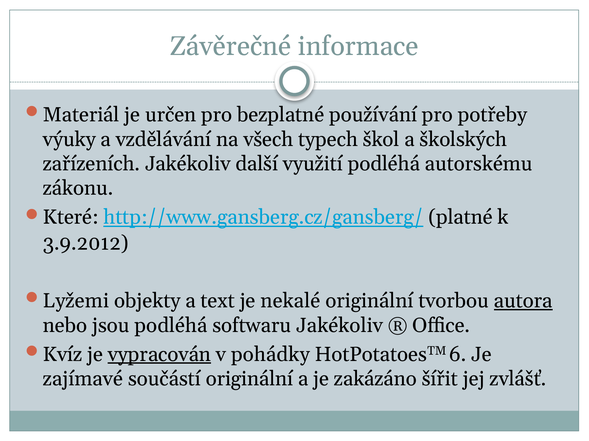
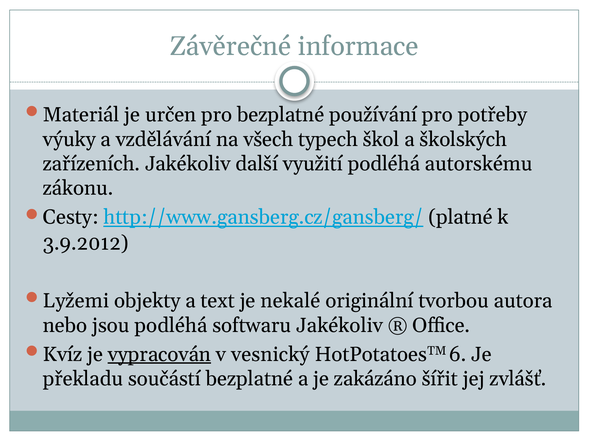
Které: Které -> Cesty (71, 218)
autora underline: present -> none (523, 301)
pohádky: pohádky -> vesnický (270, 355)
zajímavé: zajímavé -> překladu (83, 379)
součástí originální: originální -> bezplatné (249, 379)
